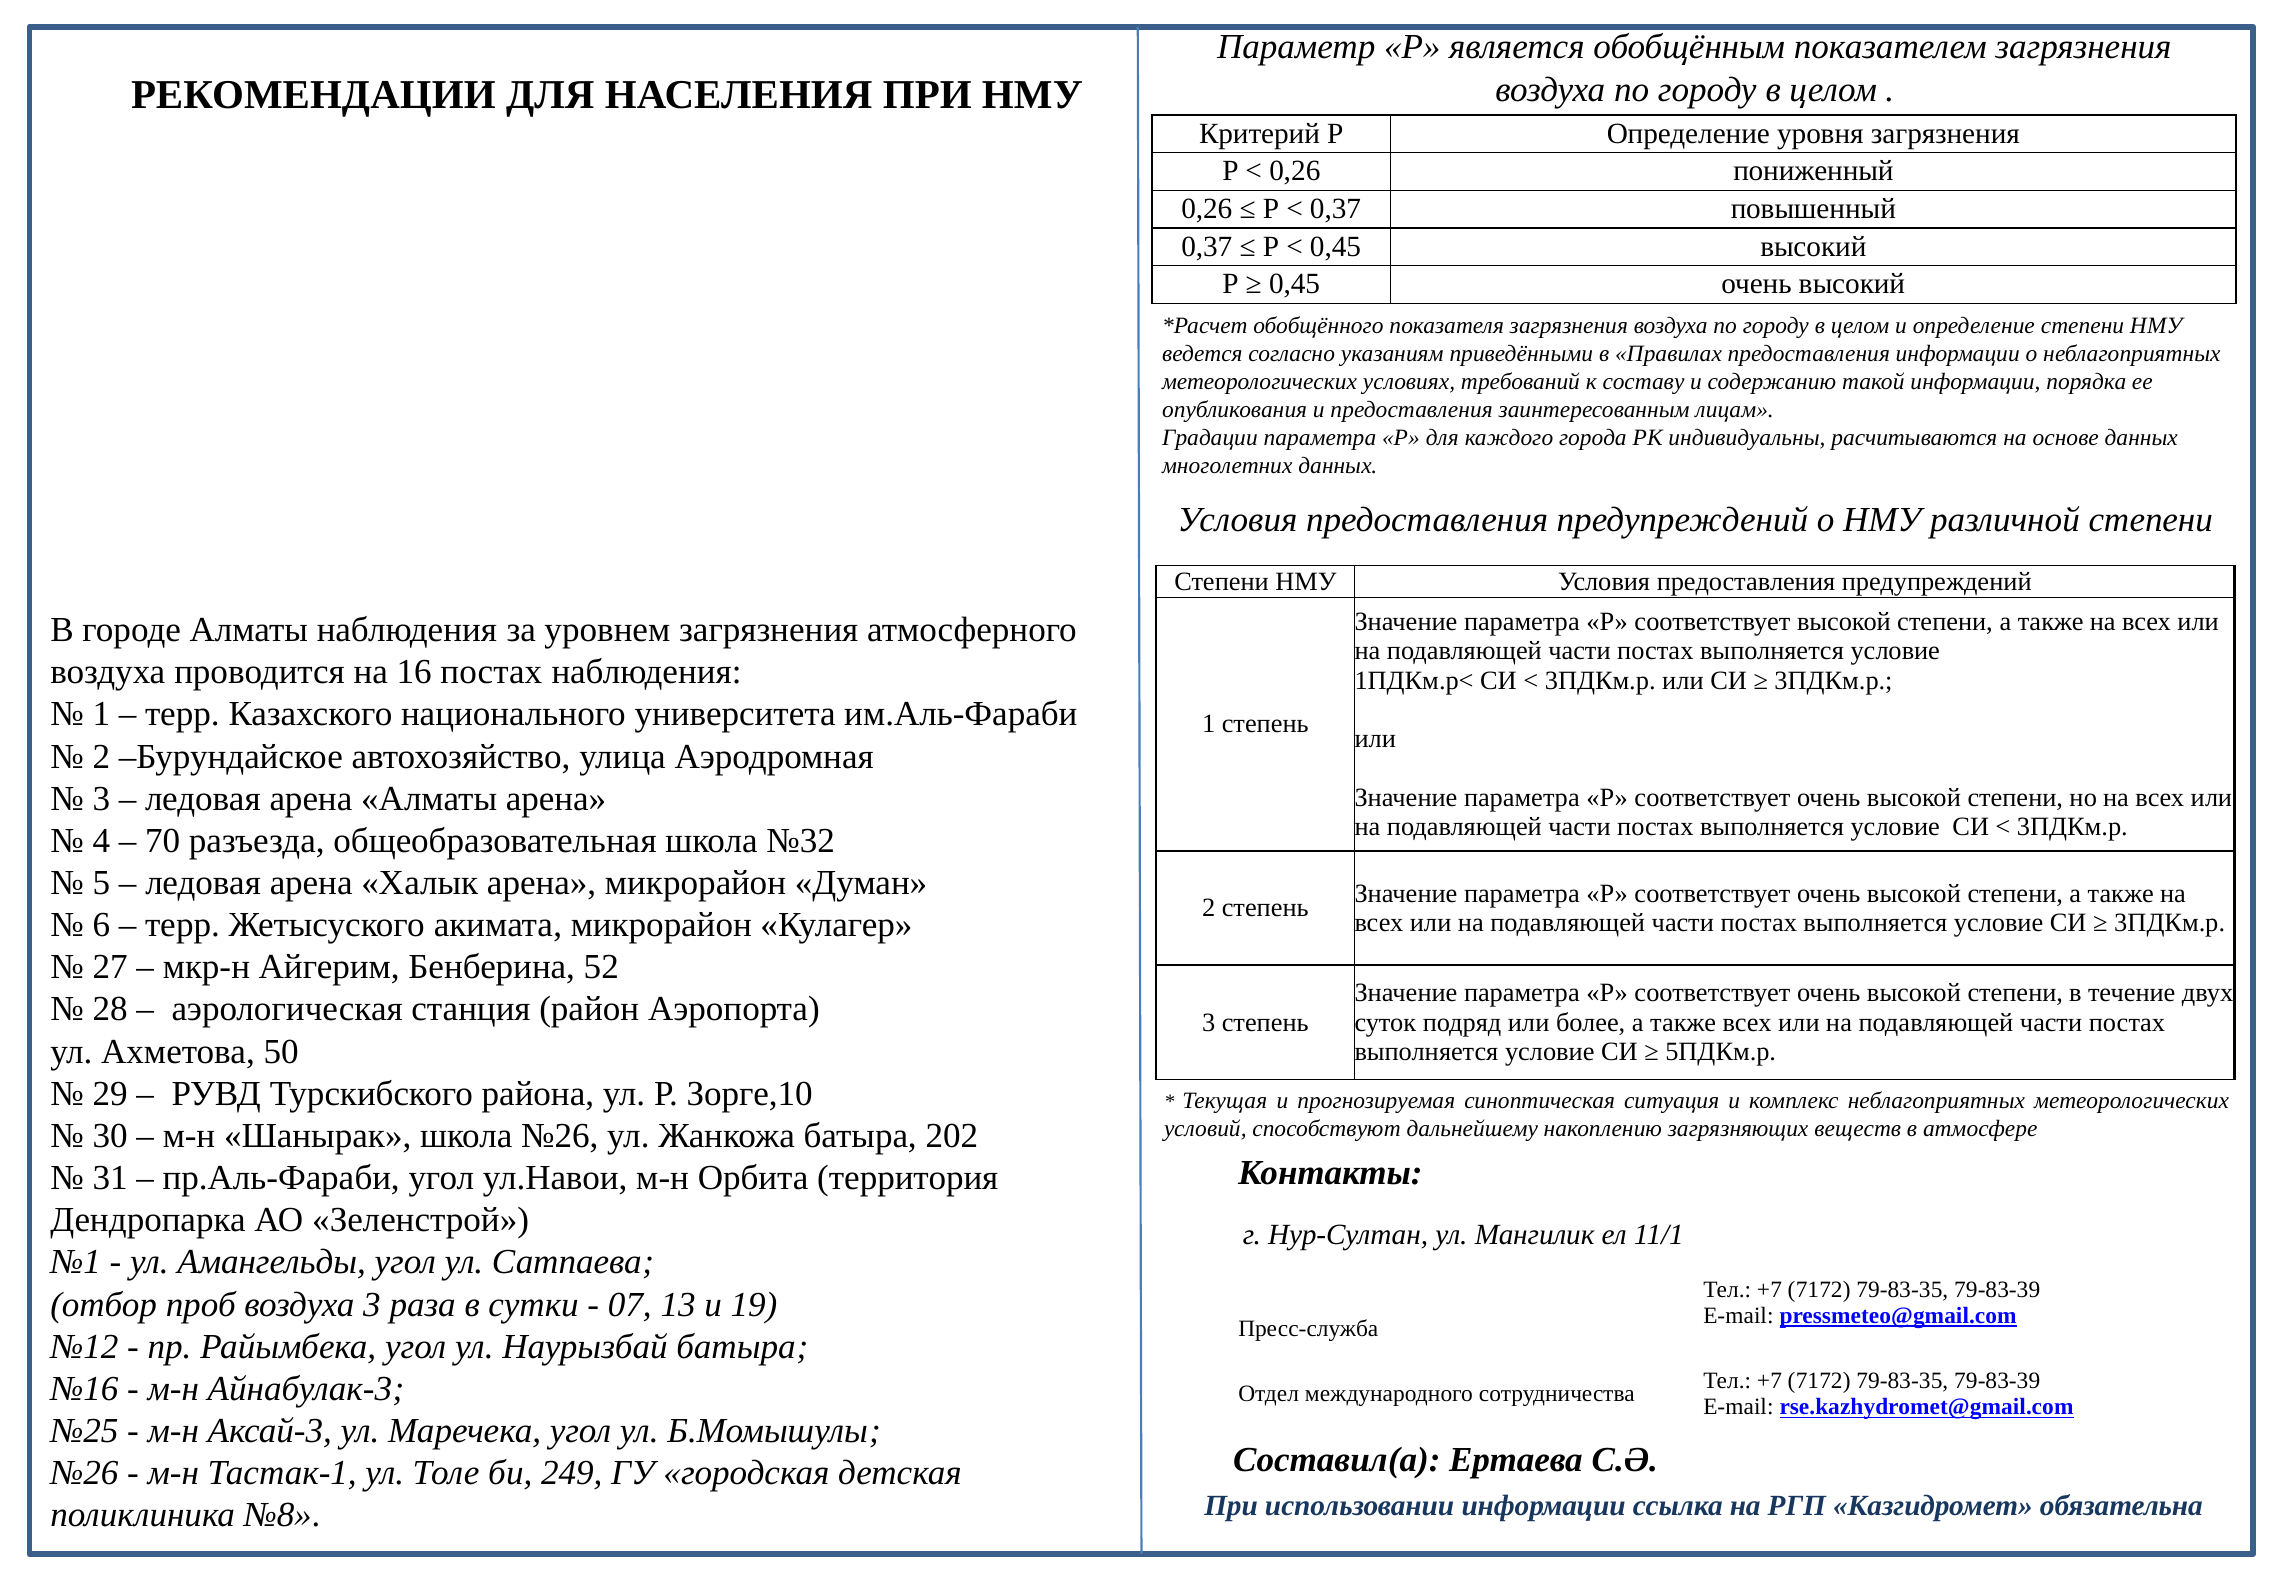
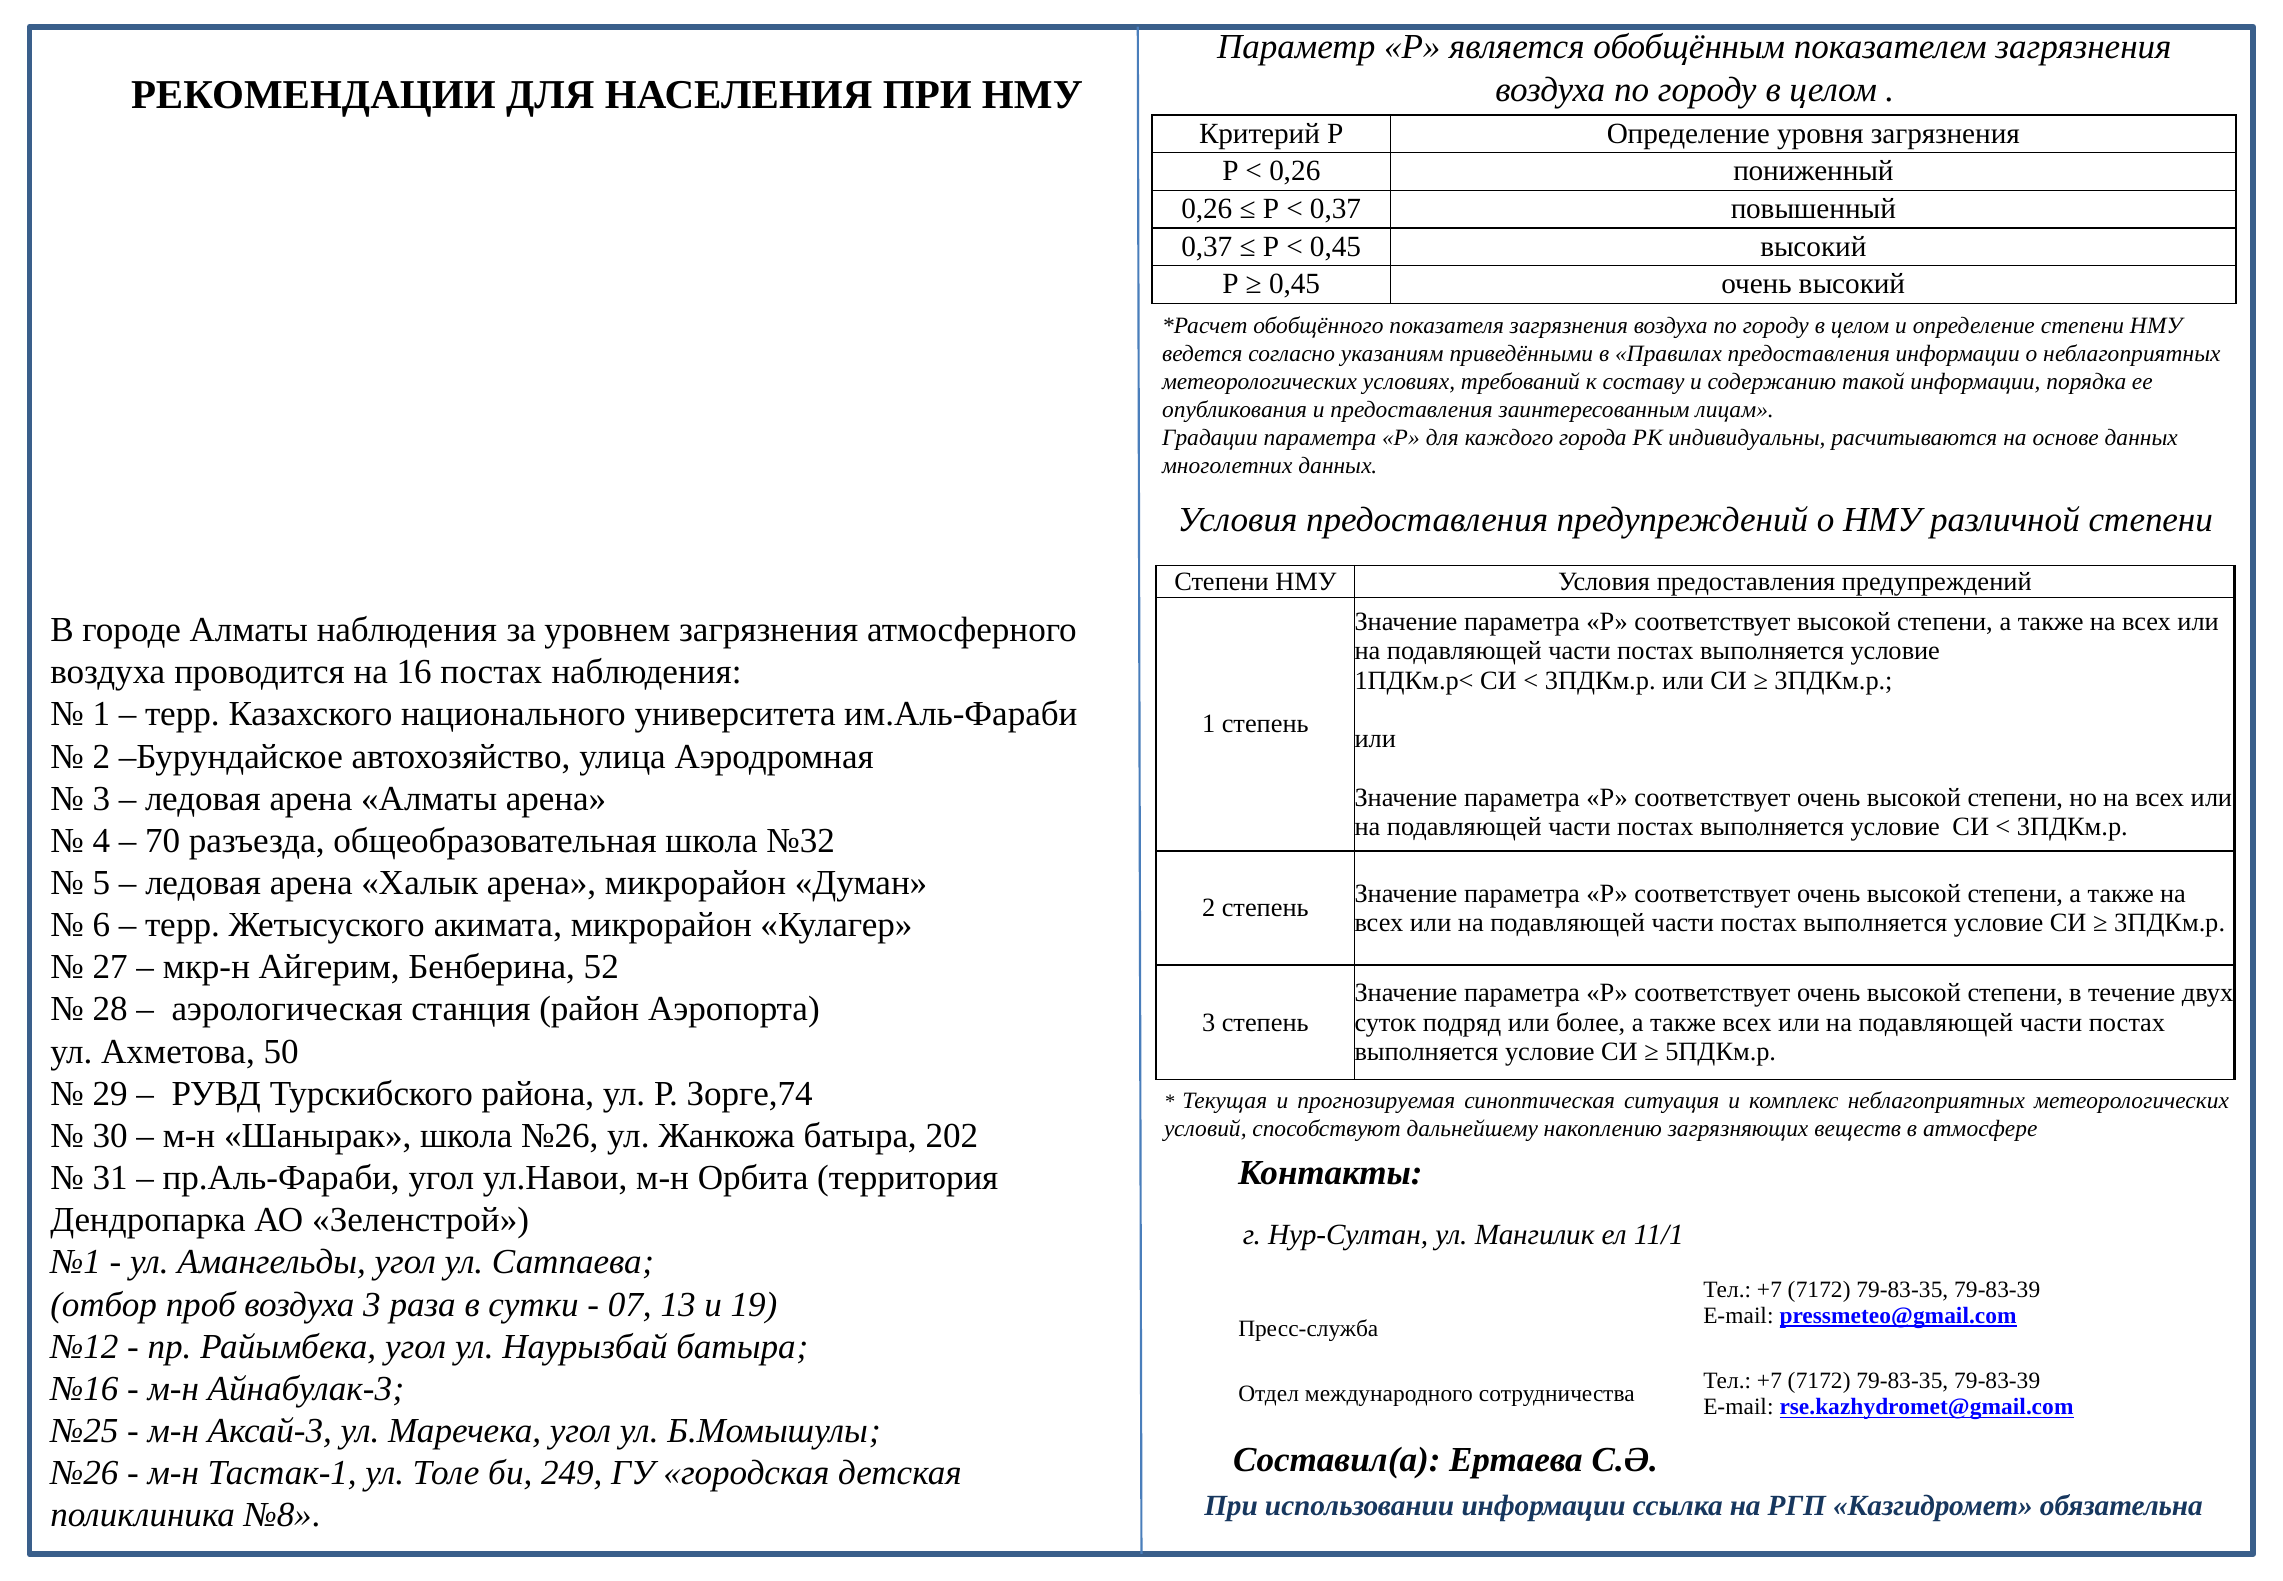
Зорге,10: Зорге,10 -> Зорге,74 (750, 1093)
